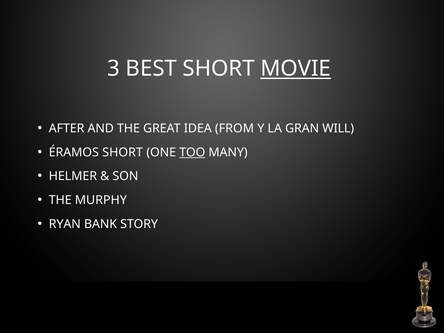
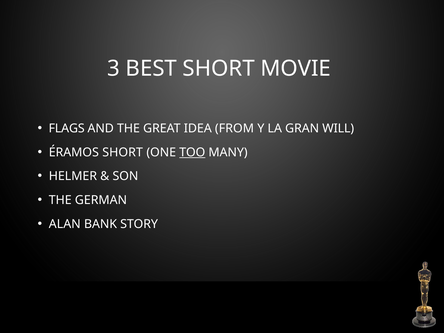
MOVIE underline: present -> none (296, 69)
AFTER: AFTER -> FLAGS (67, 128)
MURPHY: MURPHY -> GERMAN (101, 200)
RYAN: RYAN -> ALAN (65, 224)
